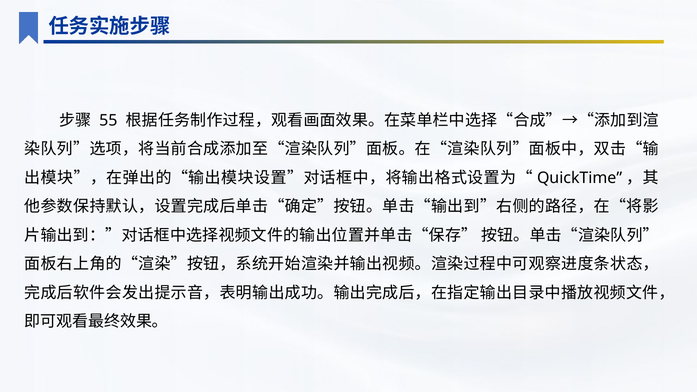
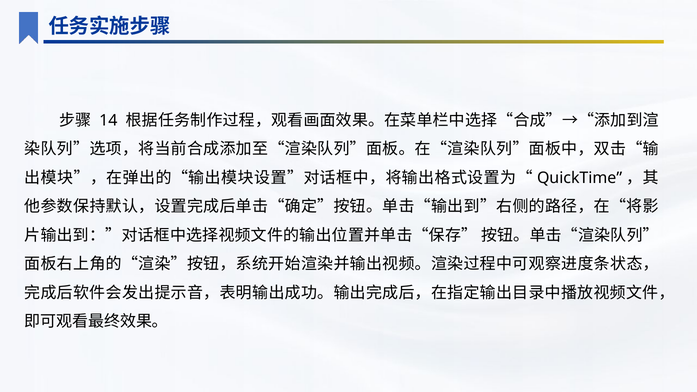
55: 55 -> 14 (108, 120)
